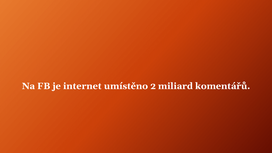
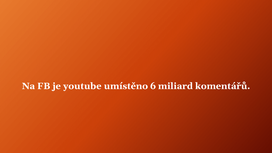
internet: internet -> youtube (82, 86)
2: 2 -> 6 (153, 86)
